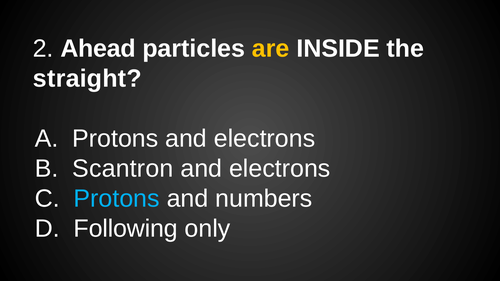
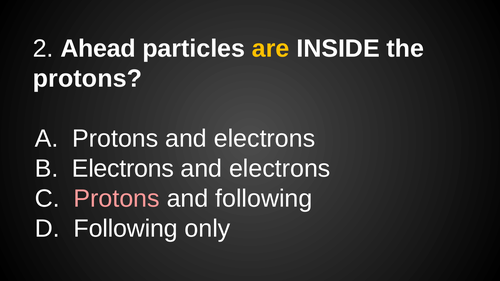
straight: straight -> protons (87, 79)
Scantron: Scantron -> Electrons (123, 169)
Protons colour: light blue -> pink (117, 199)
and numbers: numbers -> following (264, 199)
